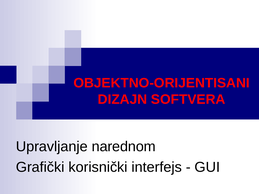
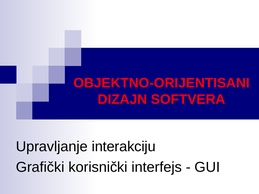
narednom: narednom -> interakciju (124, 147)
